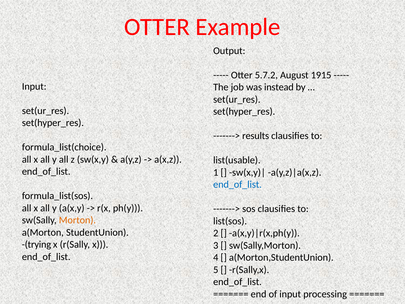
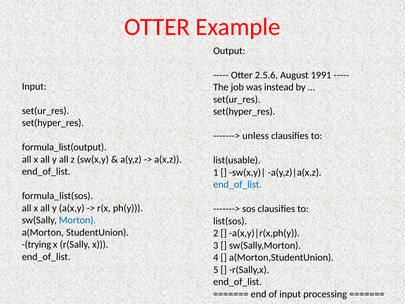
5.7.2: 5.7.2 -> 2.5.6 (266, 75)
1915: 1915 -> 1991 (321, 75)
results: results -> unless (256, 136)
formula_list(choice: formula_list(choice -> formula_list(output (64, 147)
Morton colour: orange -> blue (77, 220)
